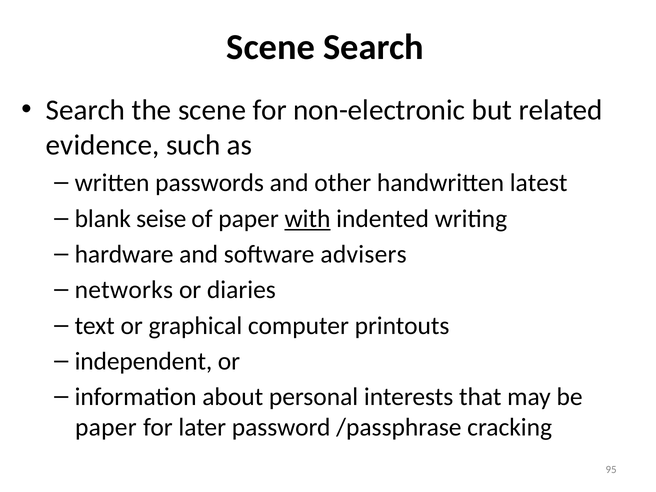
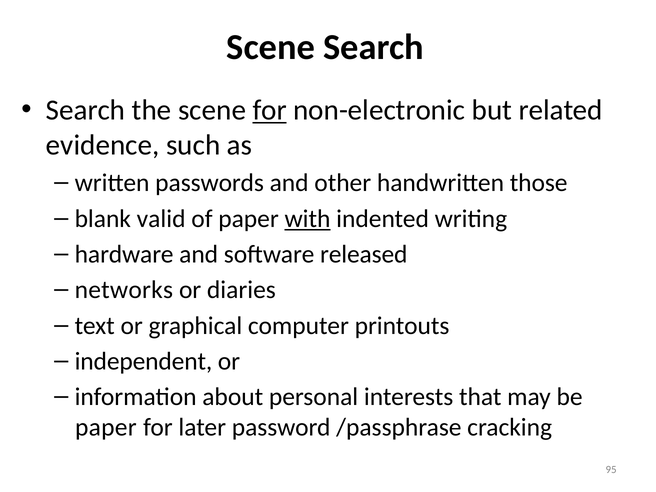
for underline: none -> present (270, 110)
latest: latest -> those (539, 183)
seise: seise -> valid (161, 219)
advisers: advisers -> released (364, 254)
